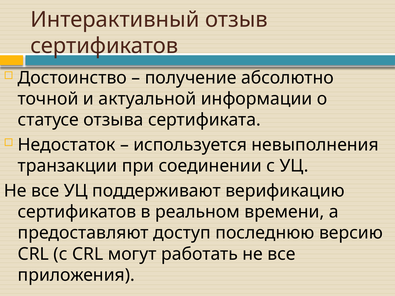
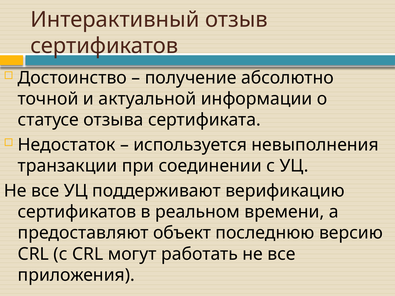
доступ: доступ -> объект (182, 233)
